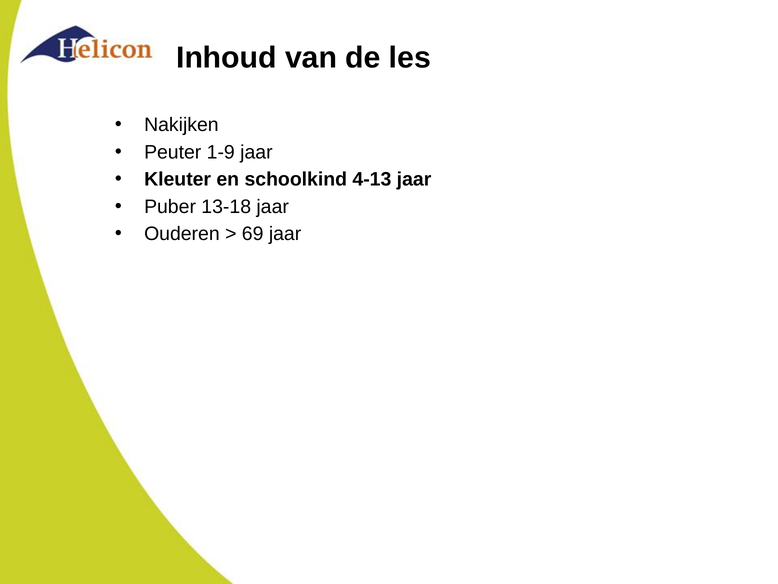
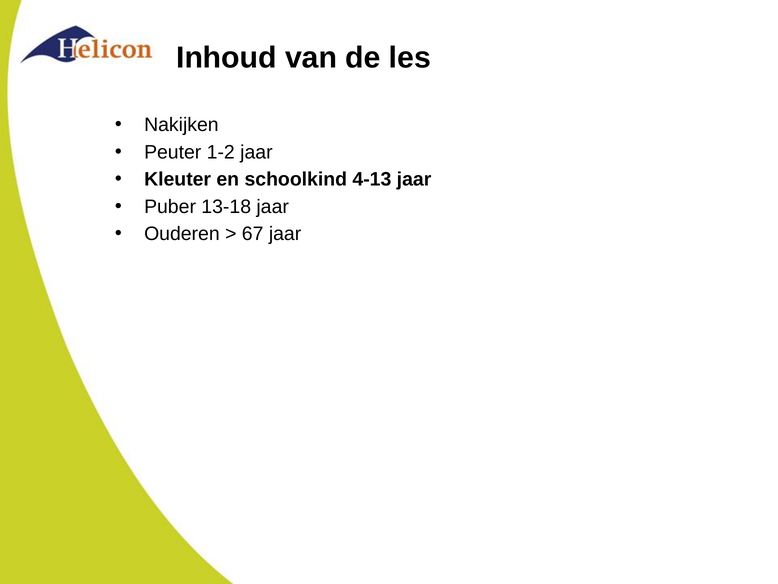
1-9: 1-9 -> 1-2 (221, 152)
69: 69 -> 67 (253, 234)
